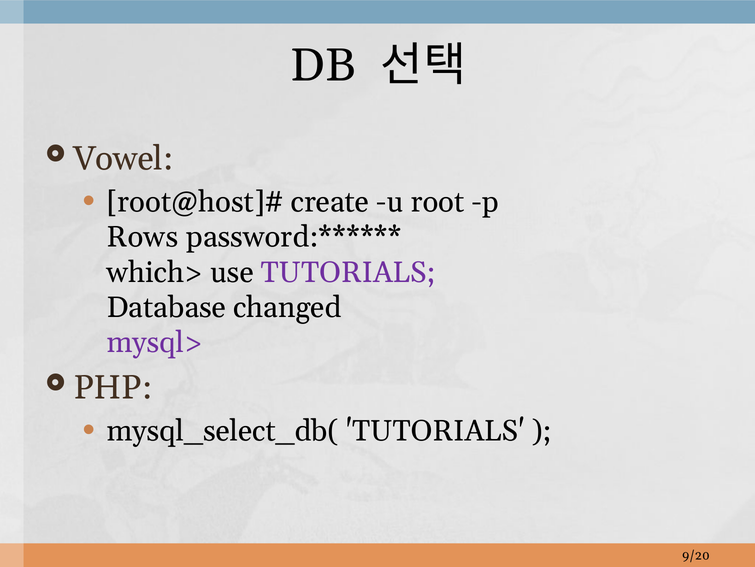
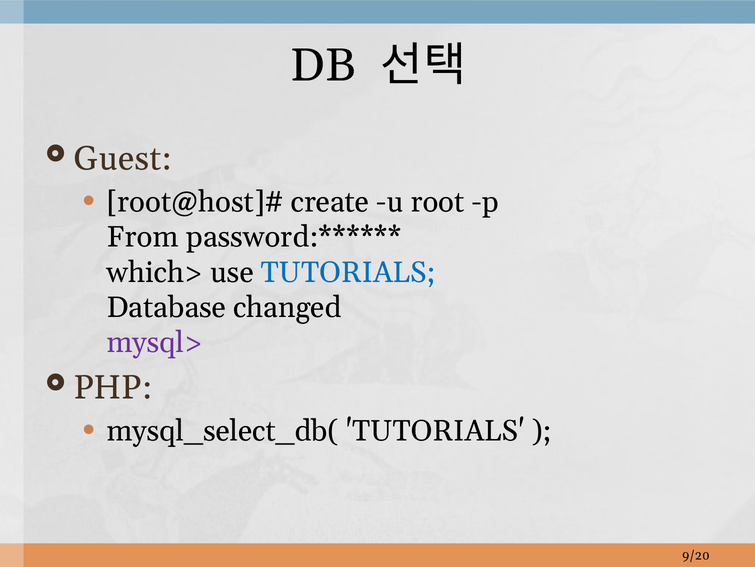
Vowel: Vowel -> Guest (123, 158)
Rows: Rows -> From (143, 237)
TUTORIALS colour: purple -> blue (348, 272)
